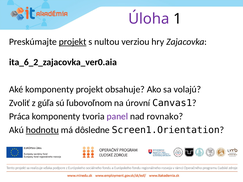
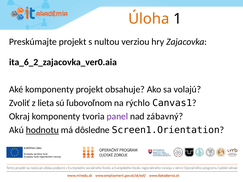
Úloha colour: purple -> orange (149, 19)
projekt underline: present -> none (73, 42)
gúľa: gúľa -> lieta (46, 103)
úrovní: úrovní -> rýchlo (138, 103)
Práca: Práca -> Okraj (19, 117)
rovnako: rovnako -> zábavný (165, 117)
